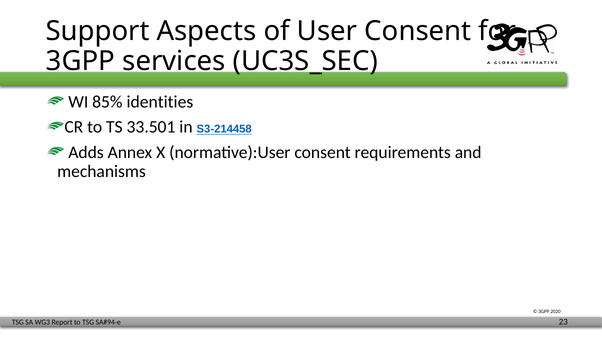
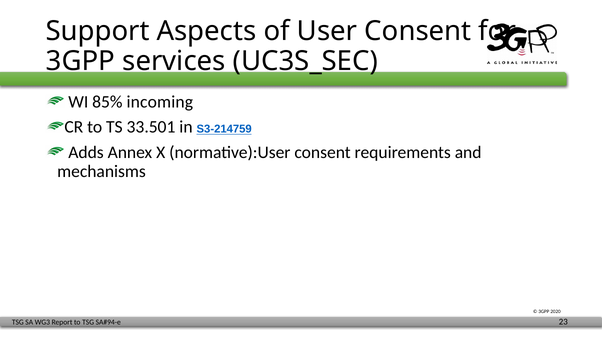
identities: identities -> incoming (160, 102)
S3-214458: S3-214458 -> S3-214759 (224, 129)
